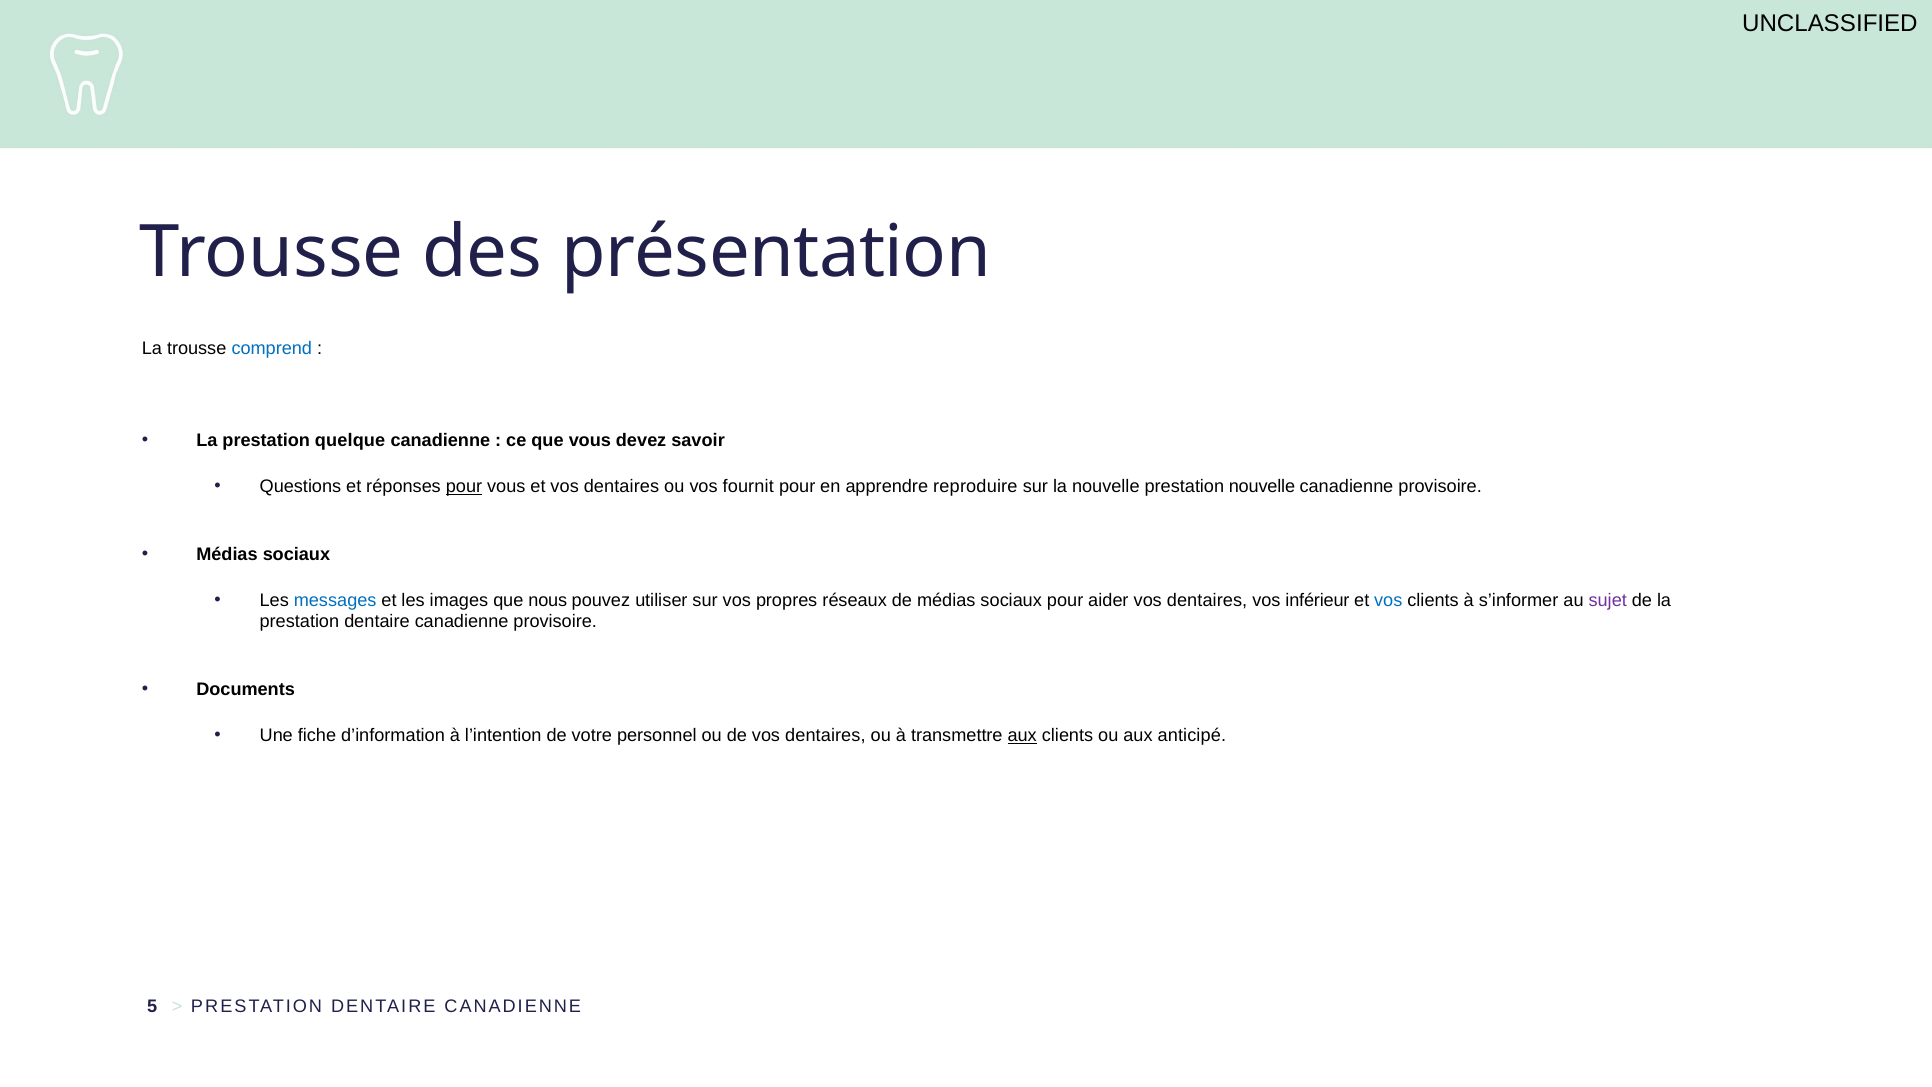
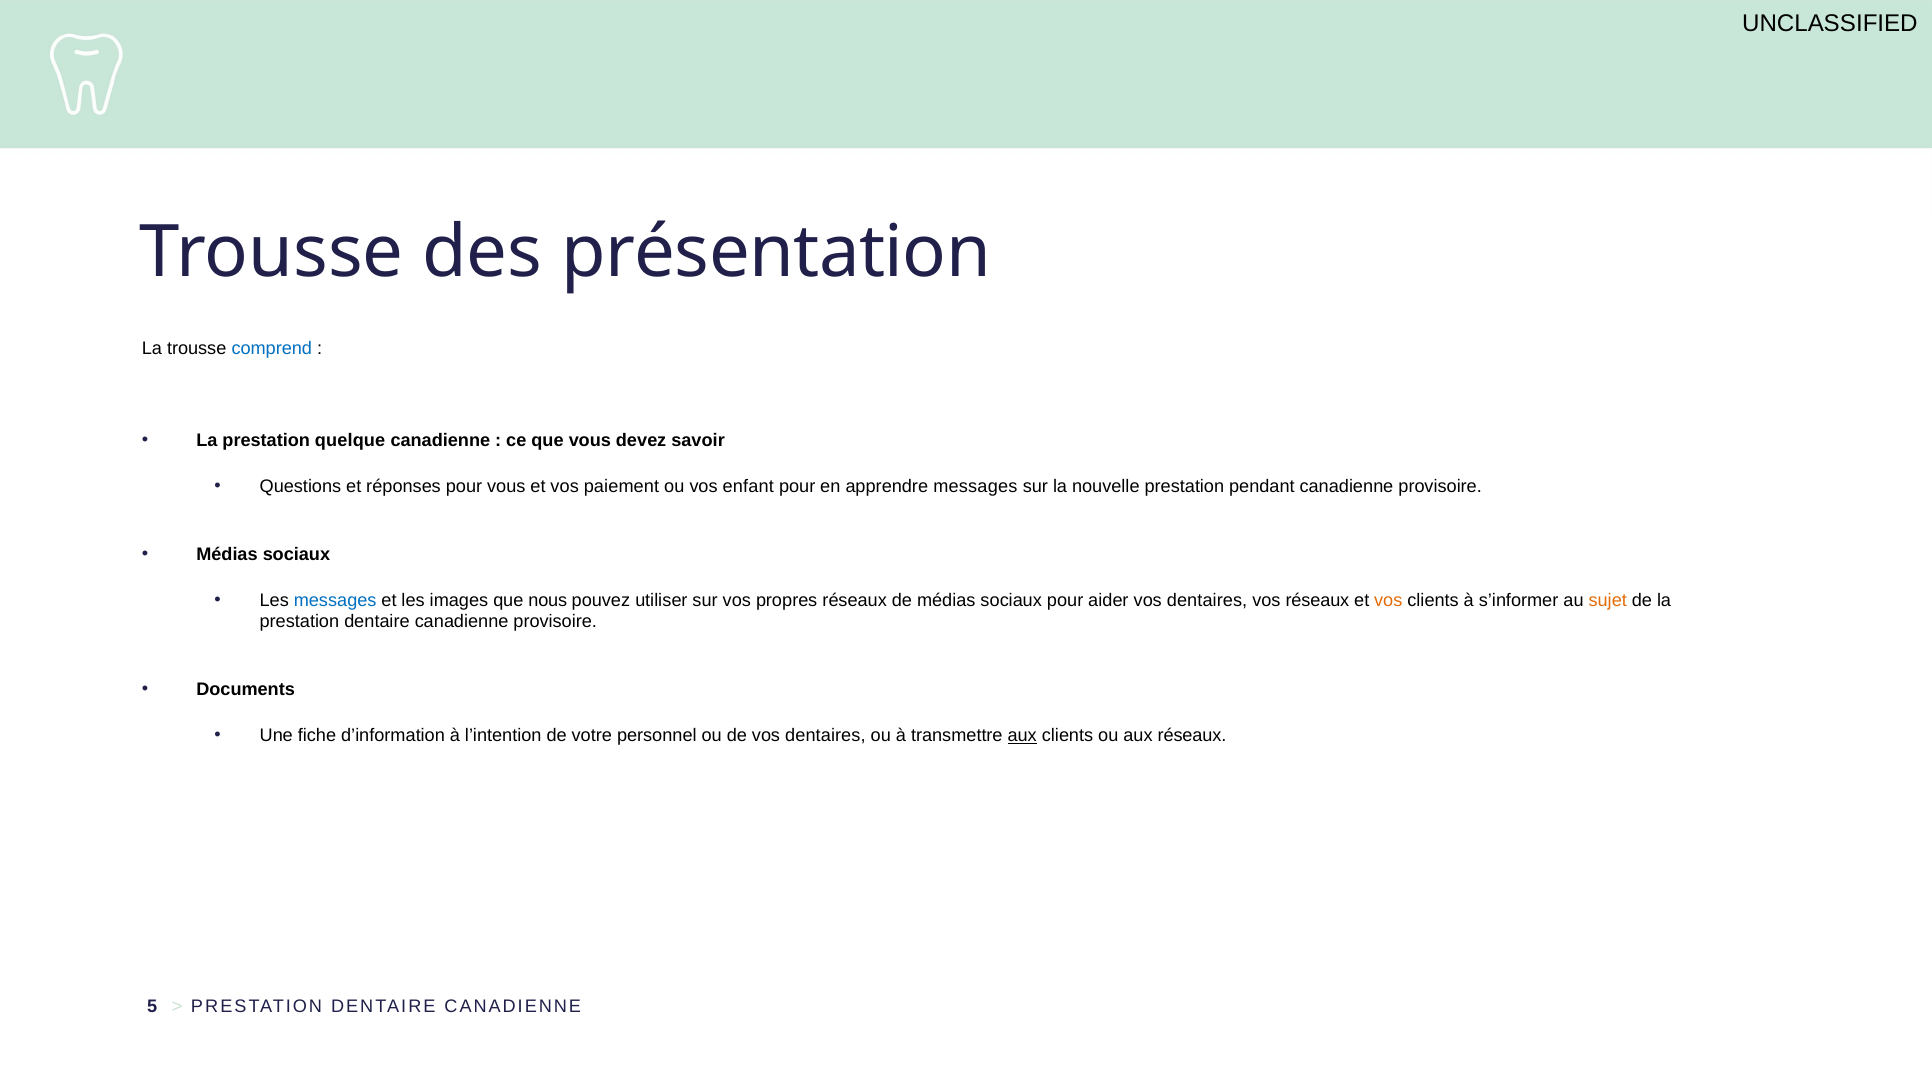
pour underline: present -> none (464, 486)
et vos dentaires: dentaires -> paiement (621, 486)
fournit: fournit -> enfant (748, 486)
apprendre reproduire: reproduire -> messages (975, 486)
prestation nouvelle: nouvelle -> pendant (1262, 486)
vos inférieur: inférieur -> réseaux (1317, 600)
vos colour: blue -> orange (1388, 600)
sujet colour: purple -> orange (1608, 600)
aux anticipé: anticipé -> réseaux (1192, 735)
